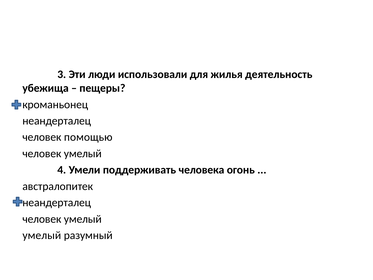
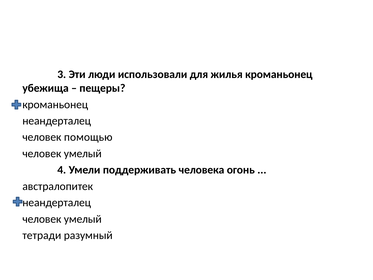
жилья деятельность: деятельность -> кроманьонец (279, 74)
умелый: умелый -> тетради (42, 235)
